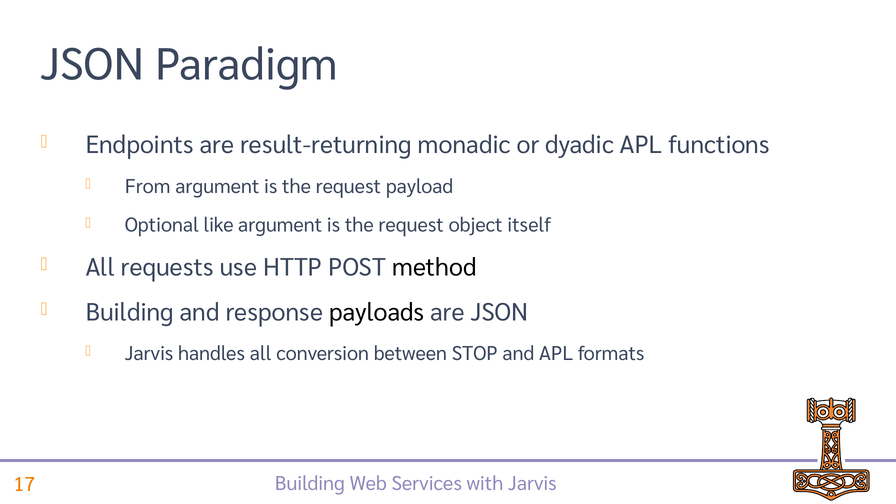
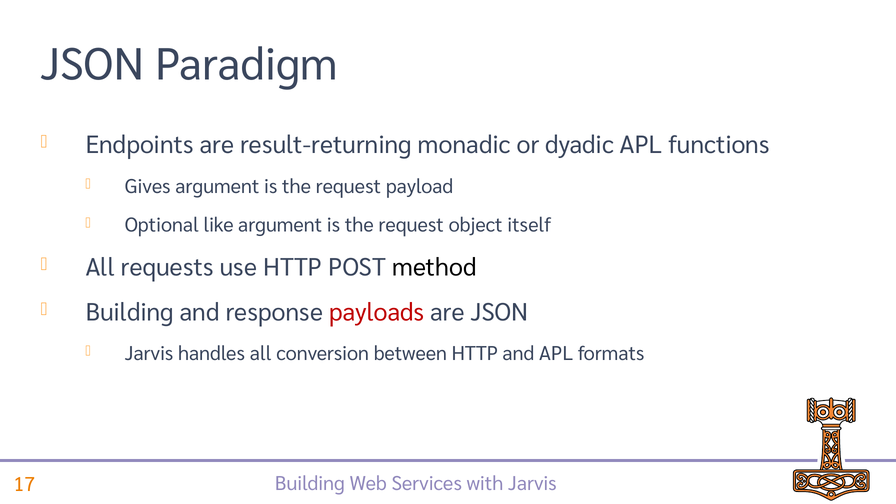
From: From -> Gives (148, 187)
payloads colour: black -> red (377, 312)
between STOP: STOP -> HTTP (475, 354)
